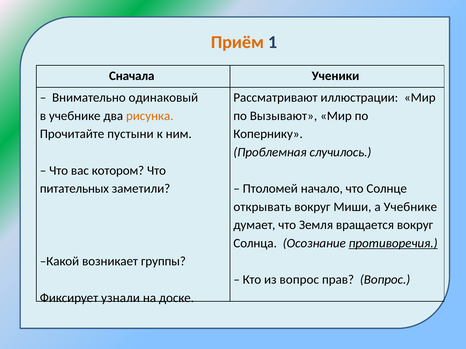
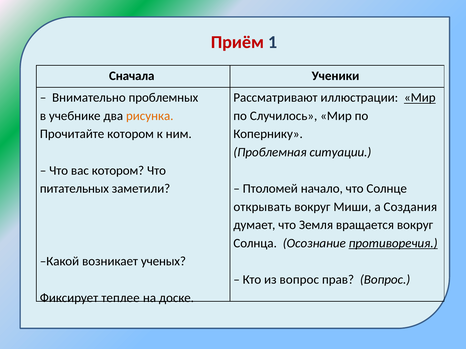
Приём colour: orange -> red (237, 42)
одинаковый: одинаковый -> проблемных (163, 98)
Мир underline: none -> present (420, 98)
Вызывают: Вызывают -> Случилось (284, 116)
Прочитайте пустыни: пустыни -> котором (131, 134)
случилось: случилось -> ситуации (340, 152)
а Учебнике: Учебнике -> Создания (410, 207)
группы: группы -> ученых (163, 262)
узнали: узнали -> теплее (120, 298)
